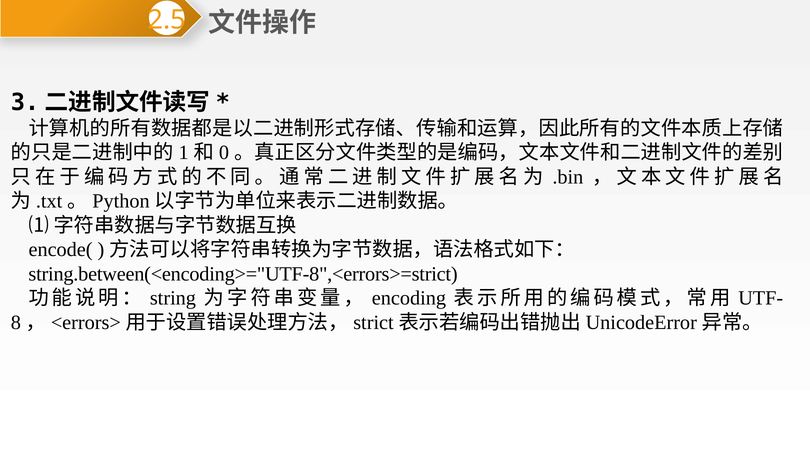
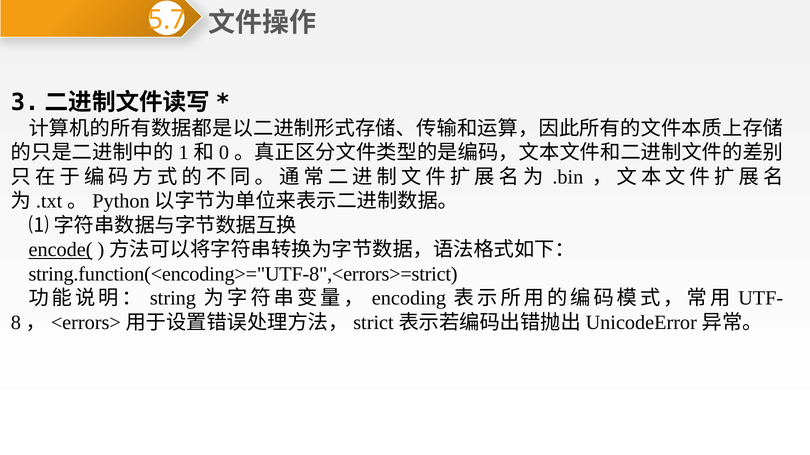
2.5: 2.5 -> 5.7 (167, 20)
encode( underline: none -> present (61, 250)
string.between(<encoding>="UTF-8",<errors>=strict: string.between(<encoding>="UTF-8",<errors>=strict -> string.function(<encoding>="UTF-8",<errors>=strict (243, 274)
